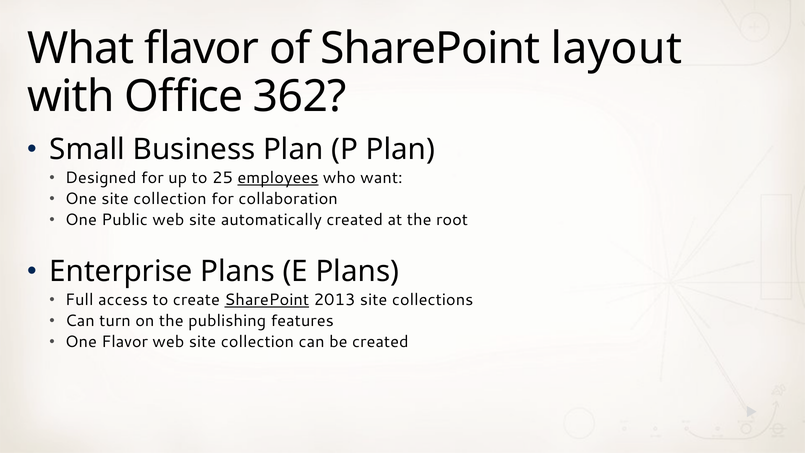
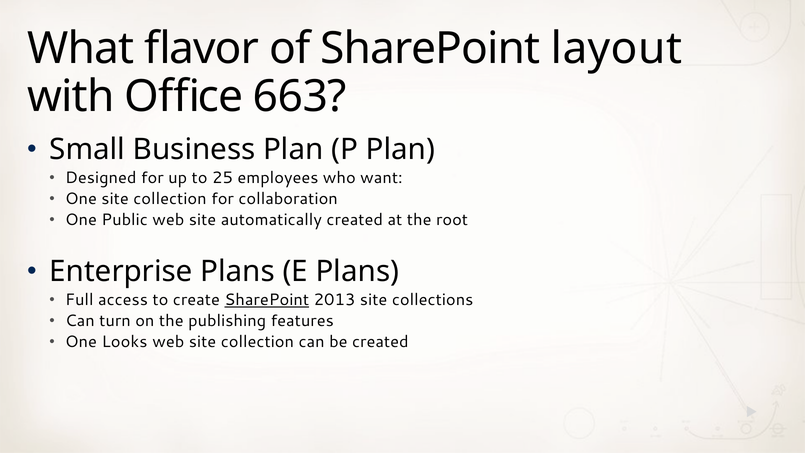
362: 362 -> 663 (300, 97)
employees underline: present -> none (278, 178)
One Flavor: Flavor -> Looks (125, 342)
